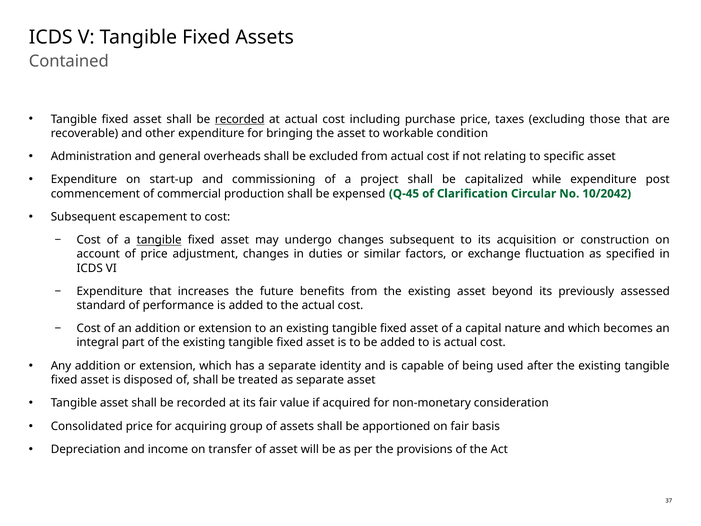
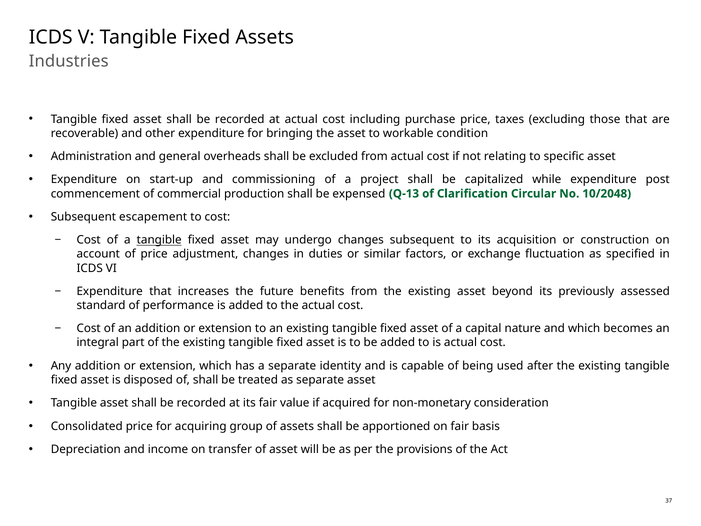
Contained: Contained -> Industries (69, 61)
recorded underline: present -> none (240, 119)
Q-45: Q-45 -> Q-13 (404, 194)
10/2042: 10/2042 -> 10/2048 (607, 194)
